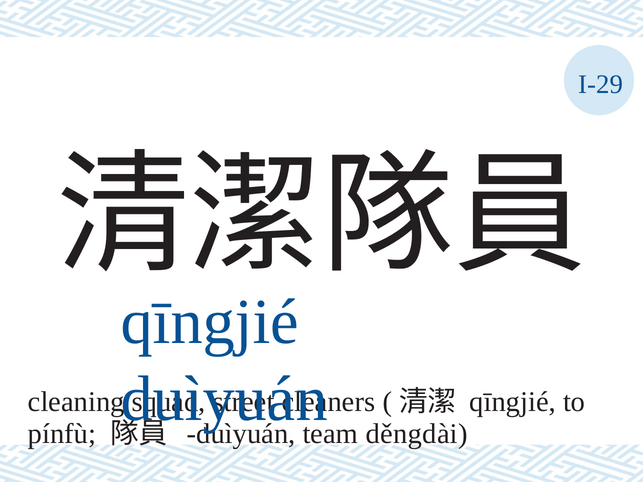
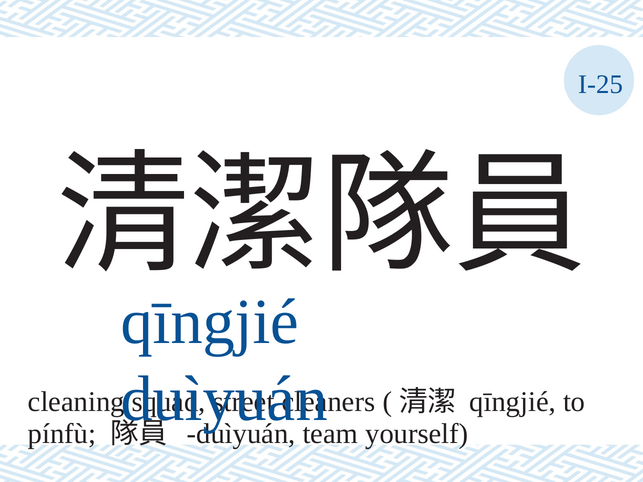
I-29: I-29 -> I-25 (601, 84)
děngdài: děngdài -> yourself (417, 434)
